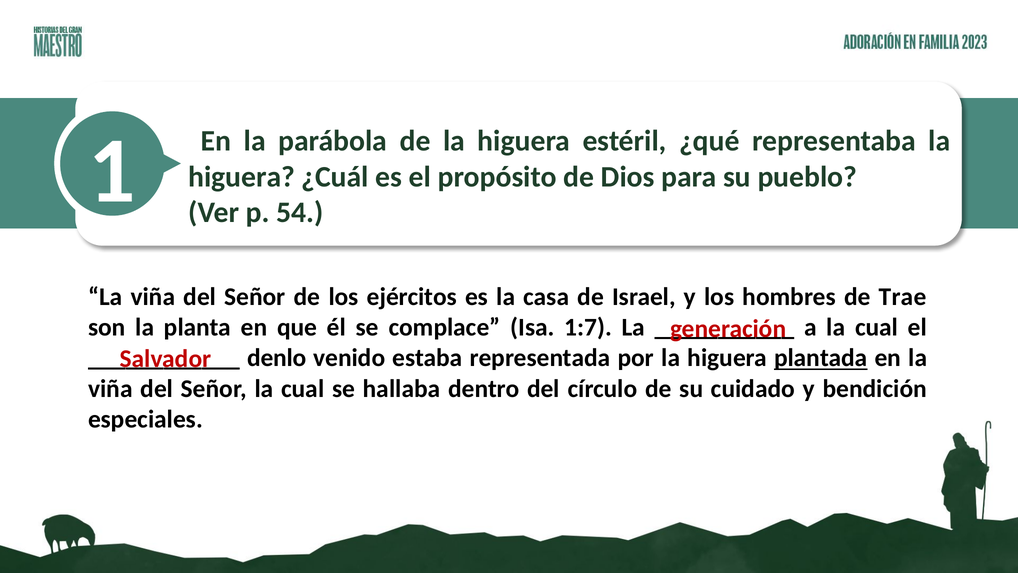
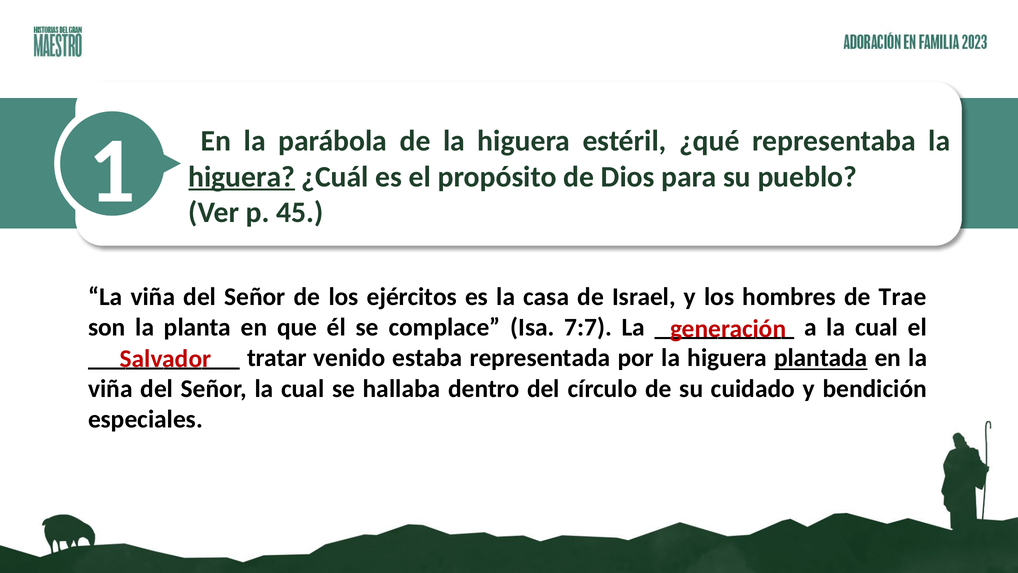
higuera underline: none -> present (242, 177)
54: 54 -> 45 (300, 212)
1:7: 1:7 -> 7:7 (588, 327)
denlo: denlo -> tratar (277, 358)
